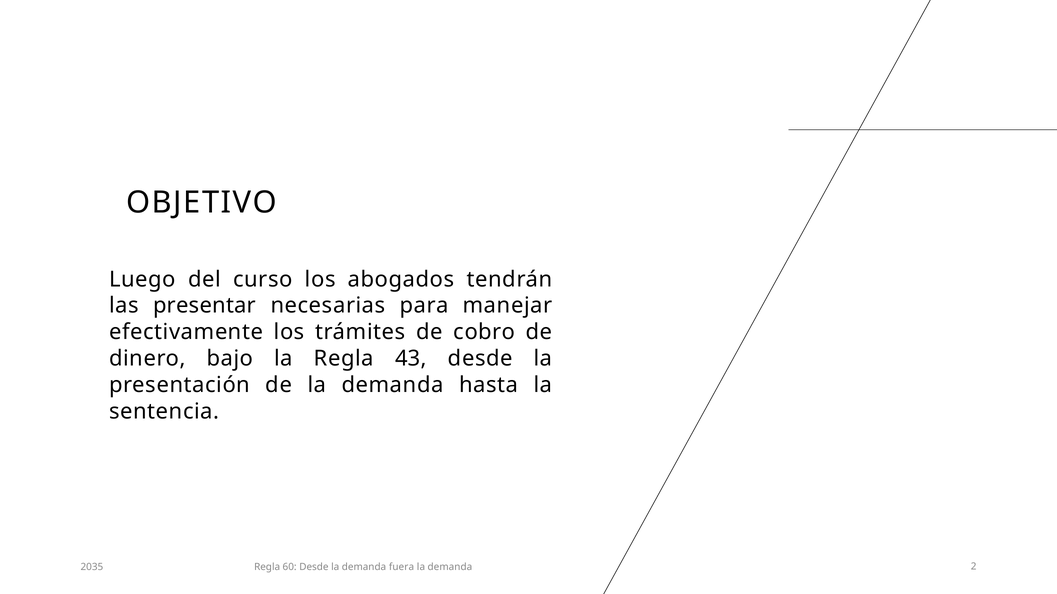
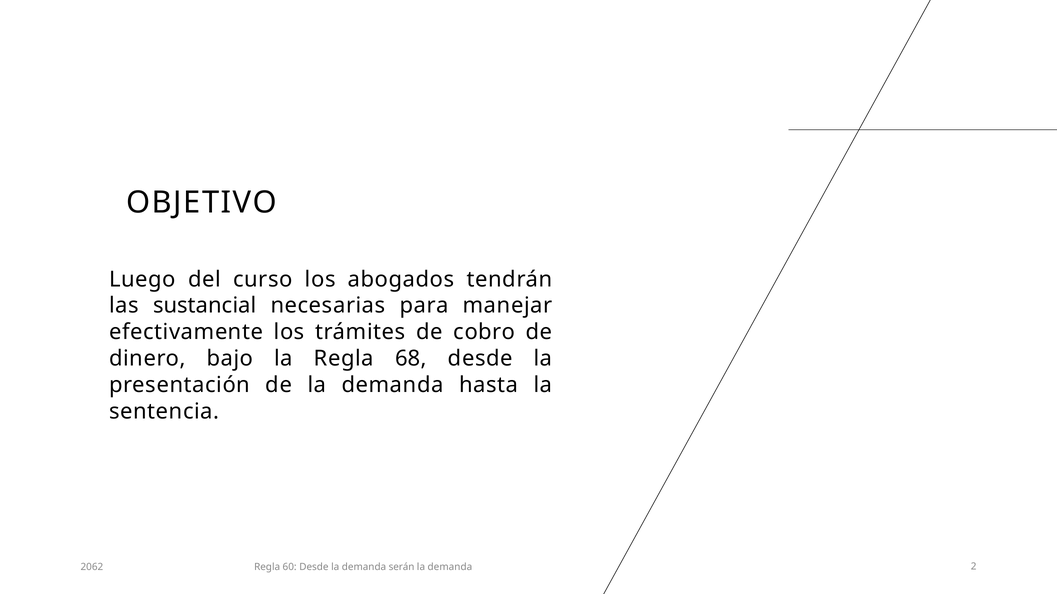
presentar: presentar -> sustancial (205, 306)
43: 43 -> 68 (411, 359)
2035: 2035 -> 2062 (92, 568)
fuera: fuera -> serán (402, 568)
